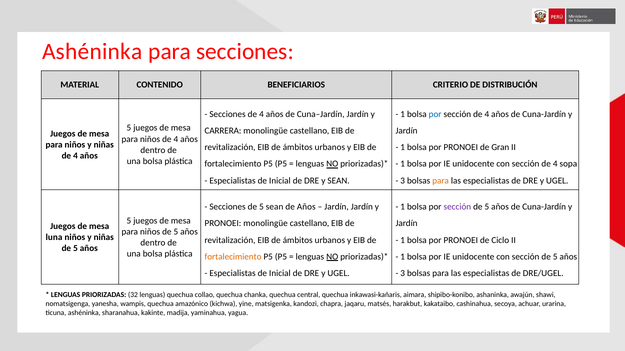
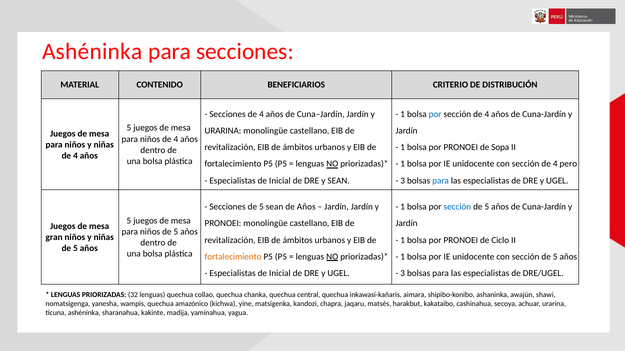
CARRERA: CARRERA -> URARINA (223, 131)
Gran: Gran -> Sopa (500, 148)
sopa: sopa -> pero (568, 164)
para colour: orange -> blue (441, 181)
sección colour: purple -> blue (457, 207)
luna: luna -> gran (54, 238)
